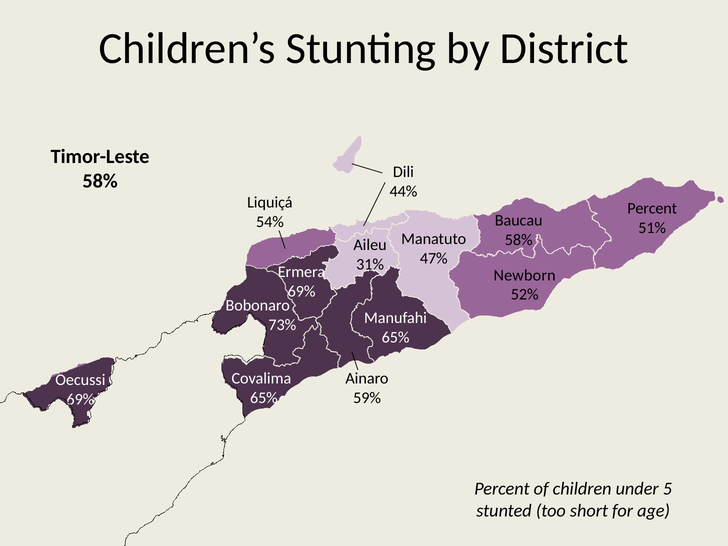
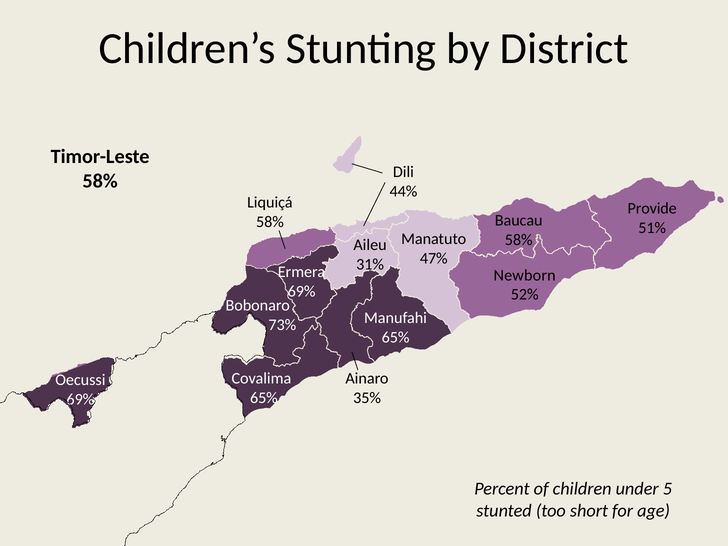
Percent: Percent -> Provide (652, 209)
54%: 54% -> 58% (270, 222)
59%: 59% -> 35% (367, 398)
